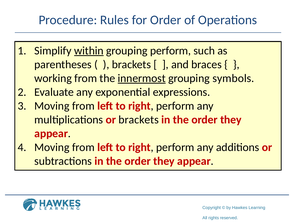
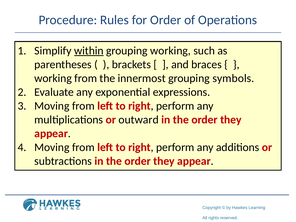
grouping perform: perform -> working (170, 51)
innermost underline: present -> none (142, 78)
or brackets: brackets -> outward (139, 120)
